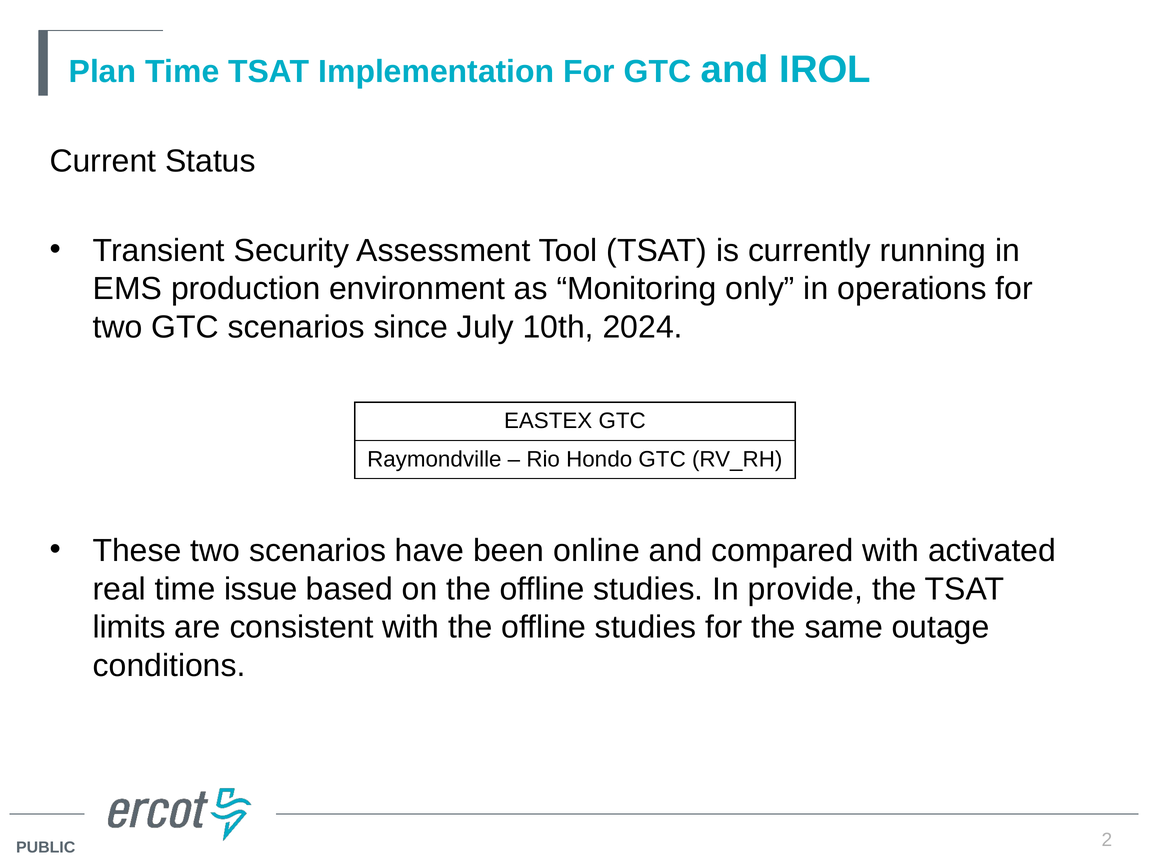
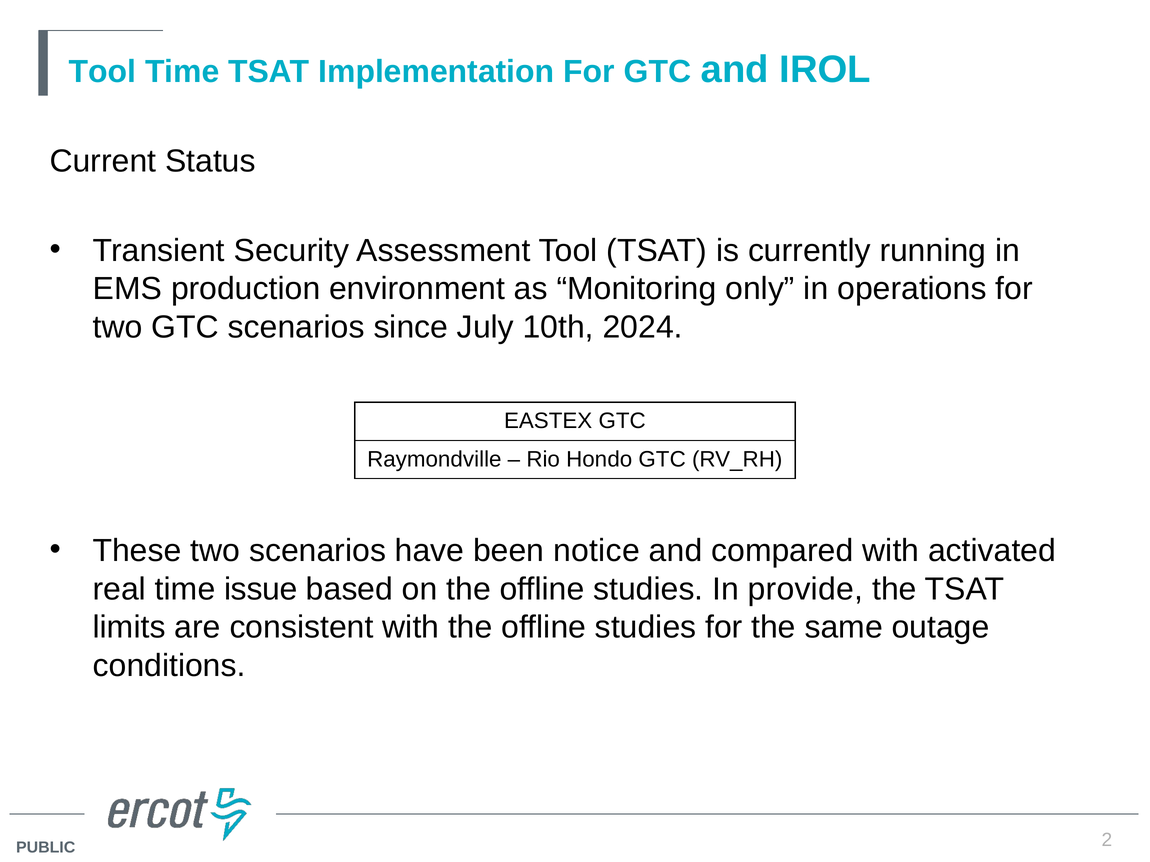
Plan: Plan -> Tool (103, 72)
online: online -> notice (596, 551)
